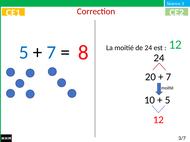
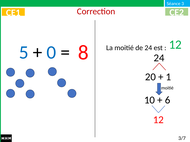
7: 7 -> 0 (51, 53)
7: 7 -> 1 (168, 77)
5: 5 -> 6 (168, 100)
